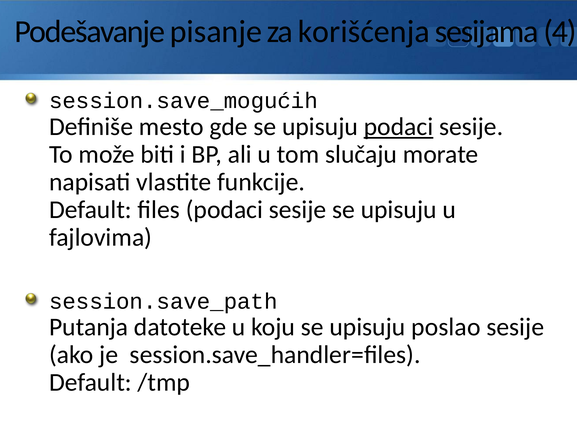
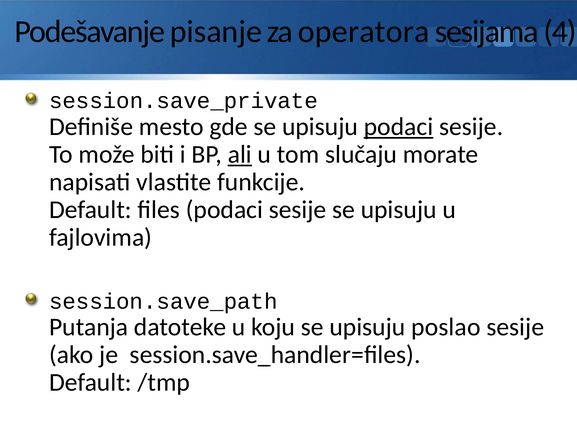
korišćenja: korišćenja -> operatora (364, 32)
session.save_mogućih: session.save_mogućih -> session.save_private (183, 101)
ali underline: none -> present (240, 155)
